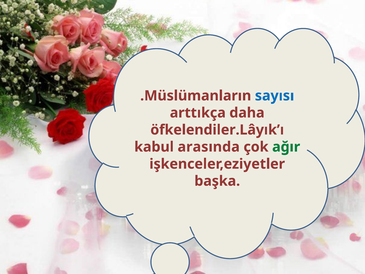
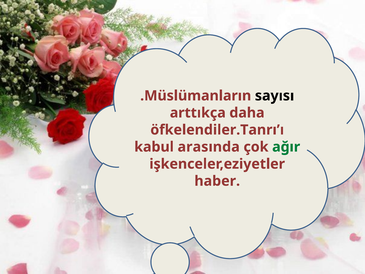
sayısı colour: blue -> black (275, 96)
öfkelendiler.Lâyık’ı: öfkelendiler.Lâyık’ı -> öfkelendiler.Tanrı’ı (217, 130)
başka: başka -> haber (217, 181)
